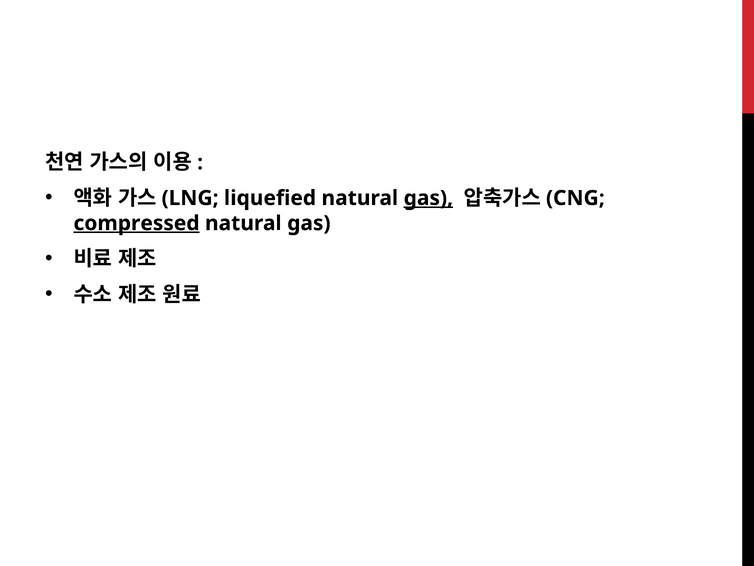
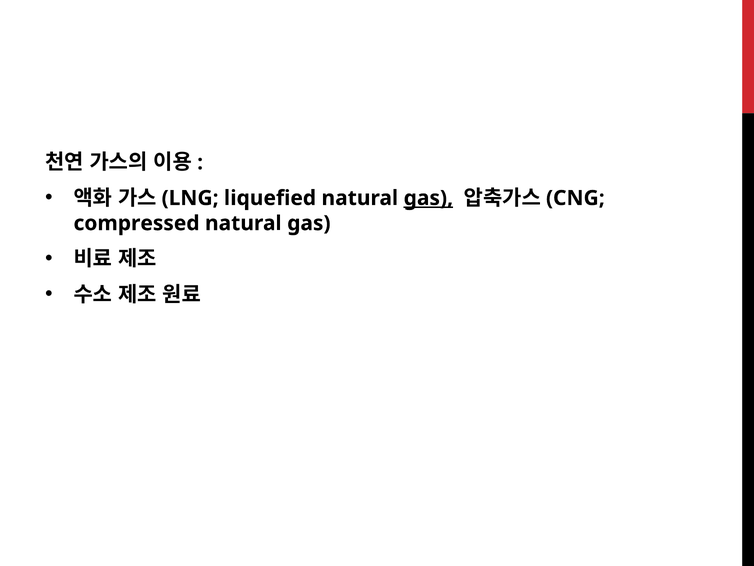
compressed underline: present -> none (137, 223)
